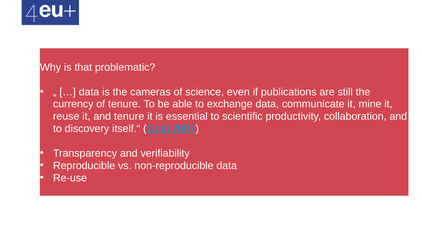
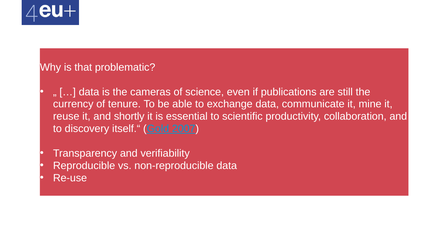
and tenure: tenure -> shortly (129, 117)
